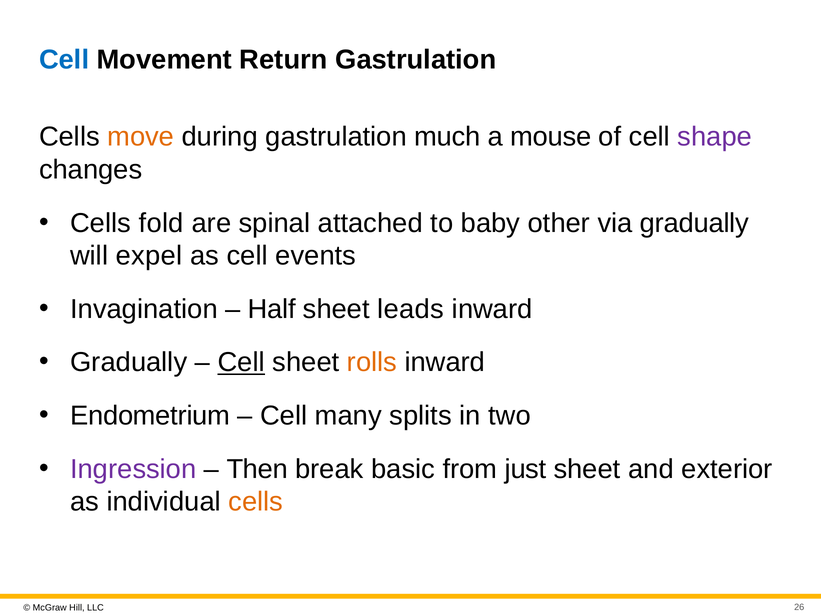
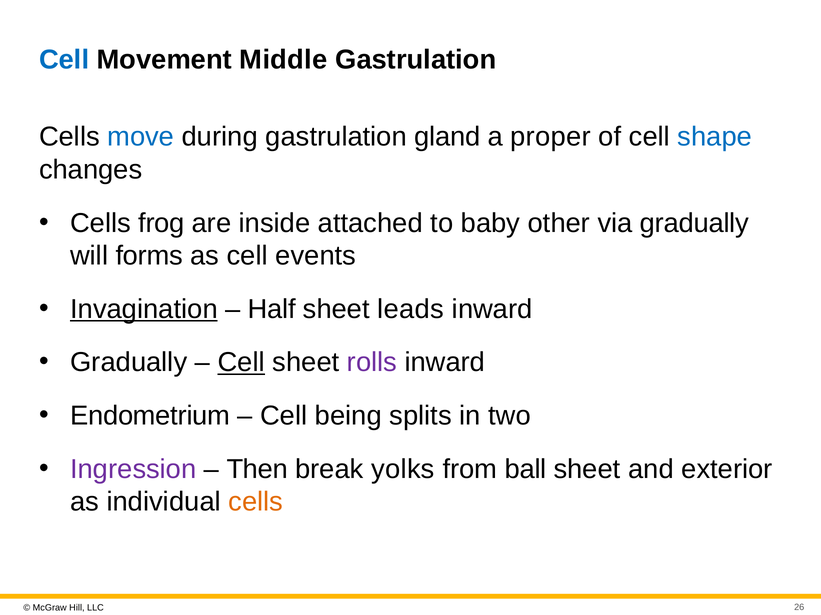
Return: Return -> Middle (283, 60)
move colour: orange -> blue (141, 137)
much: much -> gland (447, 137)
mouse: mouse -> proper (550, 137)
shape colour: purple -> blue (715, 137)
fold: fold -> frog (162, 223)
spinal: spinal -> inside (275, 223)
expel: expel -> forms (149, 256)
Invagination underline: none -> present (144, 309)
rolls colour: orange -> purple (372, 363)
many: many -> being (348, 416)
basic: basic -> yolks (403, 470)
just: just -> ball (526, 470)
